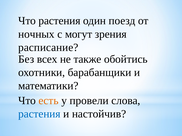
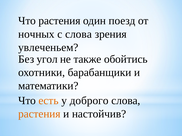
с могут: могут -> слова (78, 34)
расписание: расписание -> увлеченьем (48, 48)
всех: всех -> угол (47, 59)
провели: провели -> доброго (89, 101)
растения colour: blue -> orange (39, 114)
